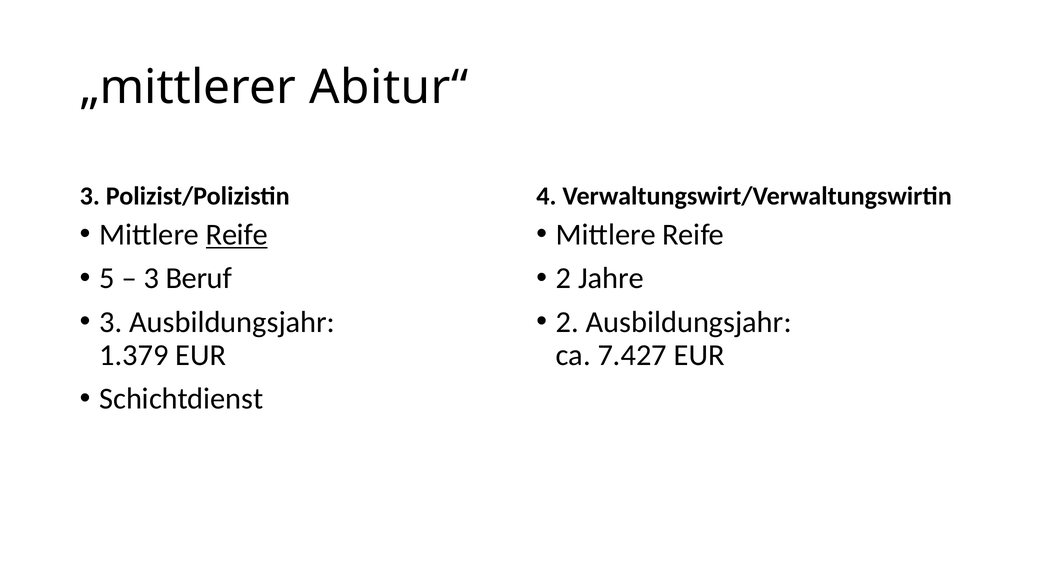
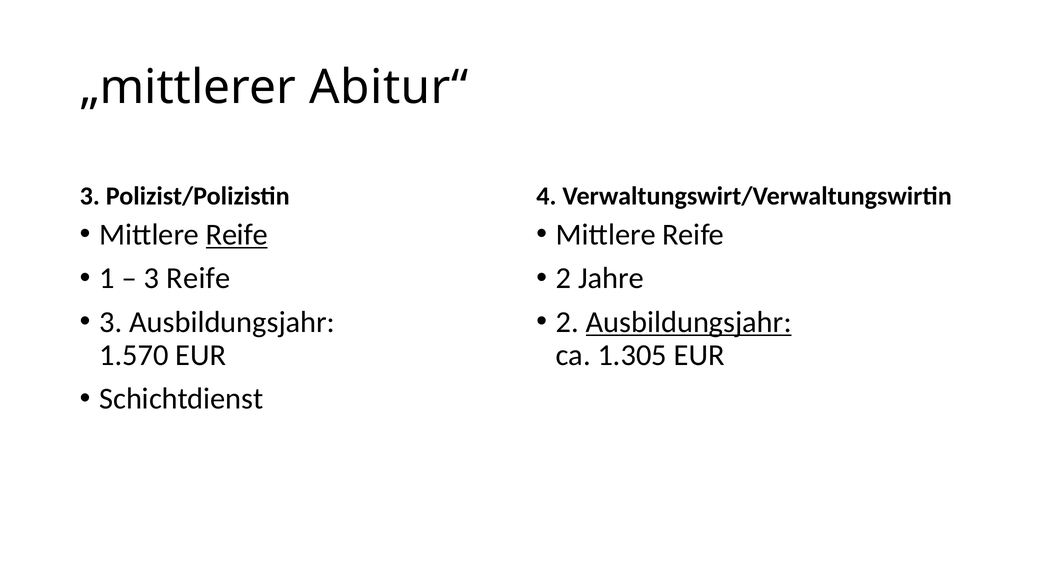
5: 5 -> 1 (107, 278)
3 Beruf: Beruf -> Reife (198, 278)
Ausbildungsjahr underline: none -> present (689, 322)
1.379: 1.379 -> 1.570 (134, 355)
7.427: 7.427 -> 1.305 (632, 355)
